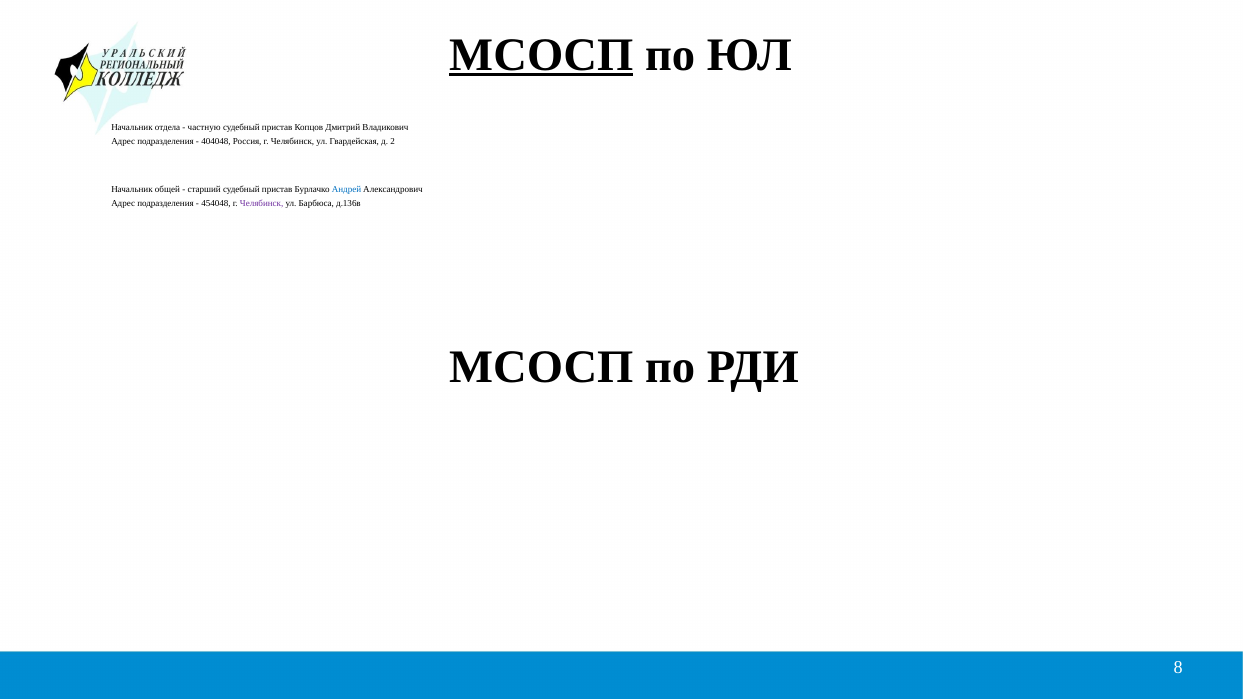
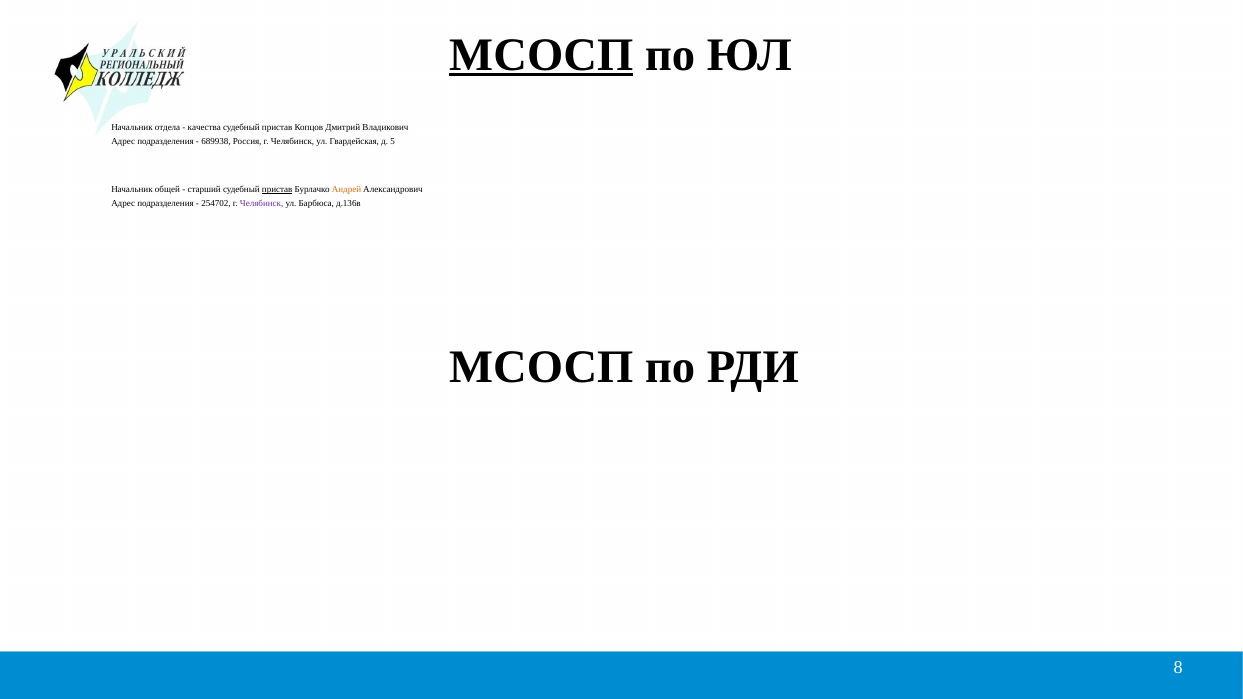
частную: частную -> качества (204, 127)
404048: 404048 -> 689938 (216, 142)
2: 2 -> 5 (393, 142)
пристав underline: none -> present (277, 189)
Андрей colour: blue -> orange (347, 189)
454048: 454048 -> 254702 (216, 204)
